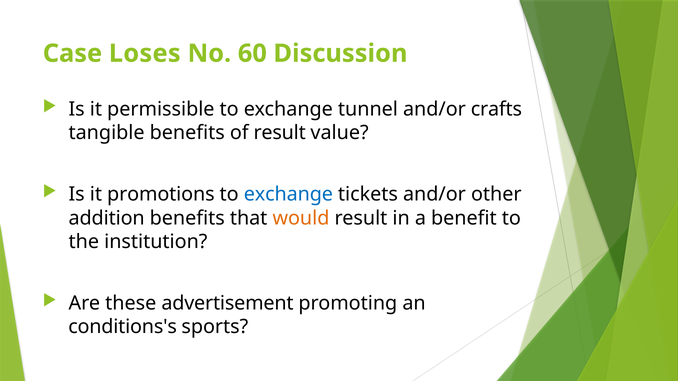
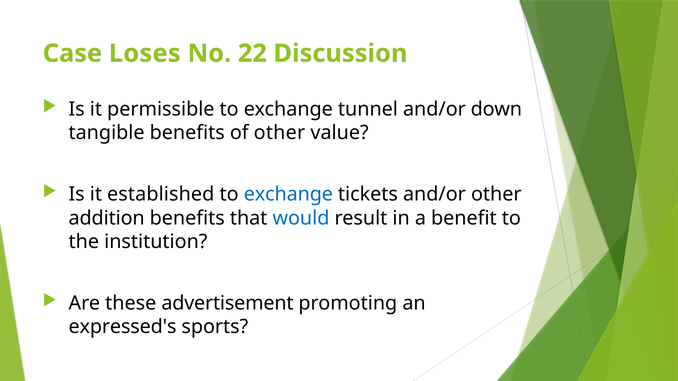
60: 60 -> 22 (252, 53)
crafts: crafts -> down (496, 109)
of result: result -> other (279, 133)
promotions: promotions -> established (161, 195)
would colour: orange -> blue (301, 218)
conditions's: conditions's -> expressed's (123, 327)
